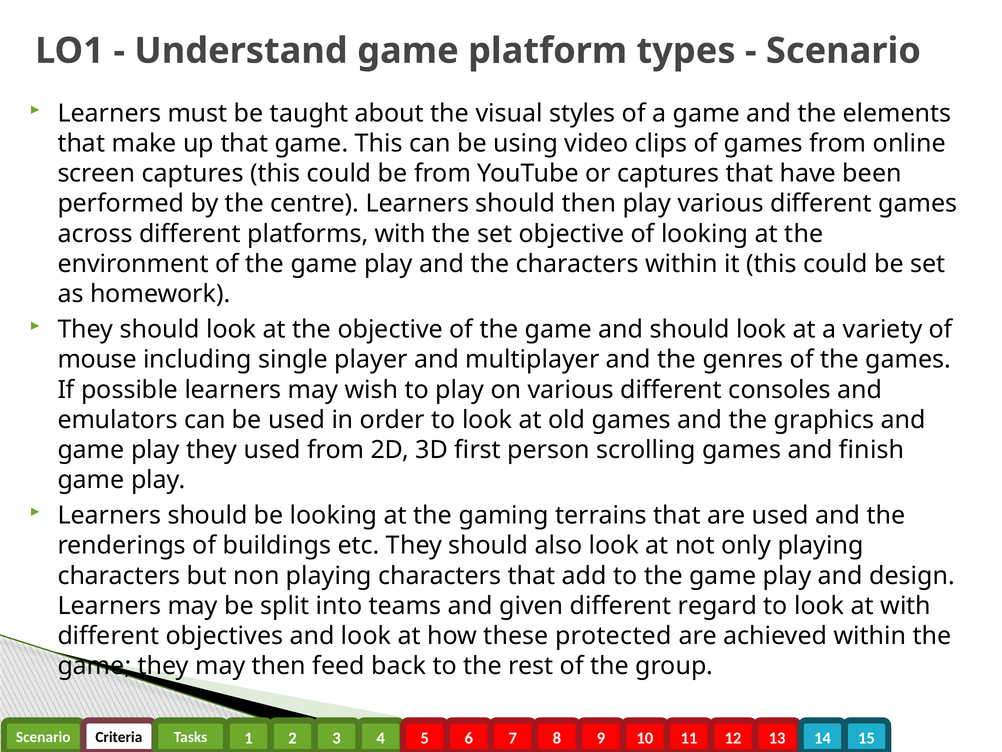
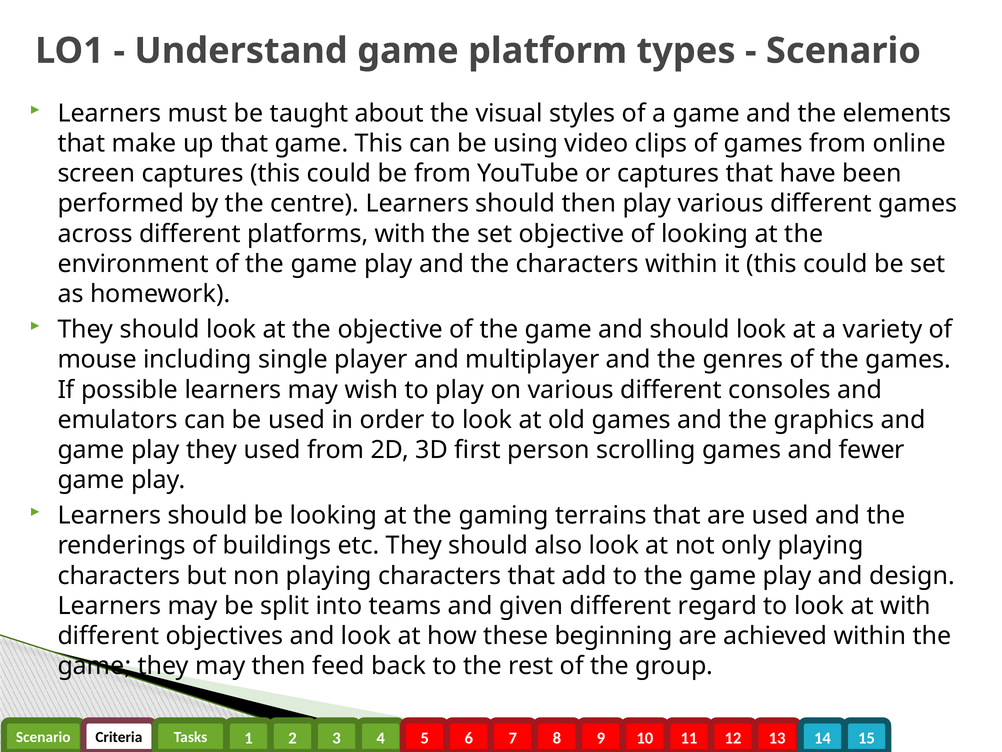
finish: finish -> fewer (872, 450)
protected: protected -> beginning (614, 636)
